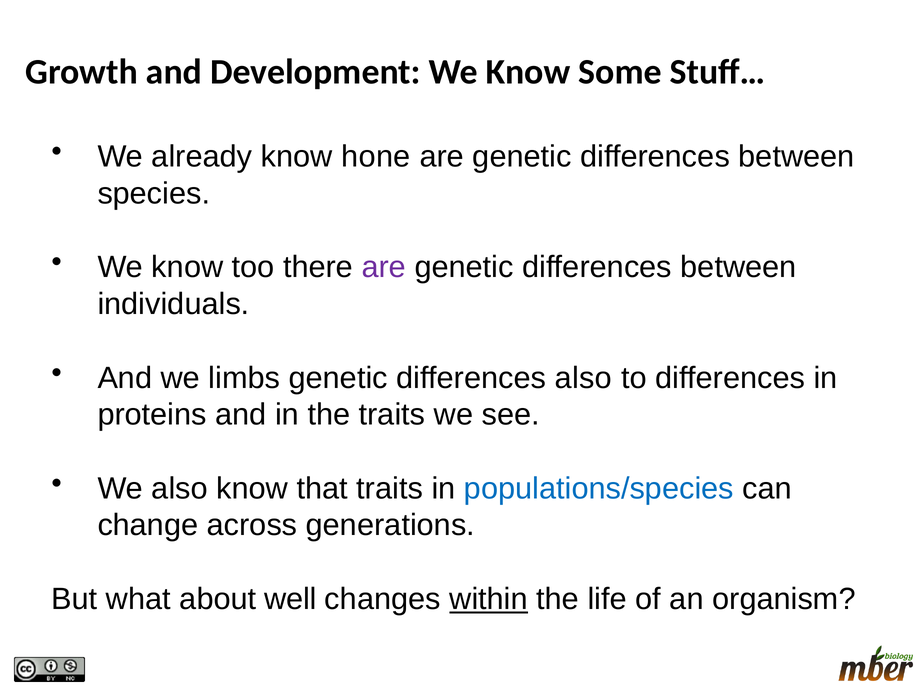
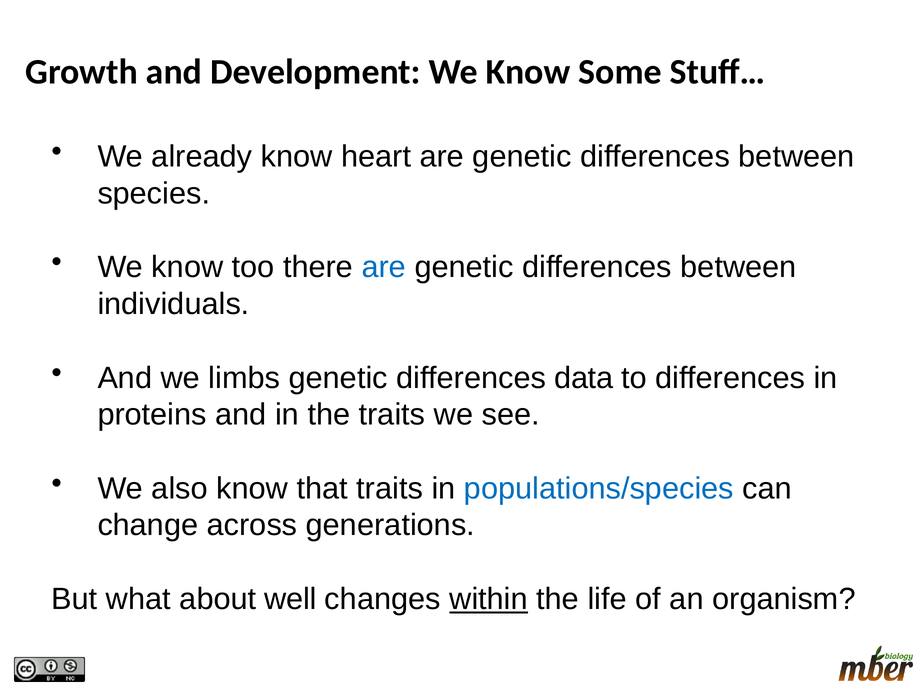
hone: hone -> heart (376, 157)
are colour: purple -> blue (384, 268)
differences also: also -> data (584, 378)
